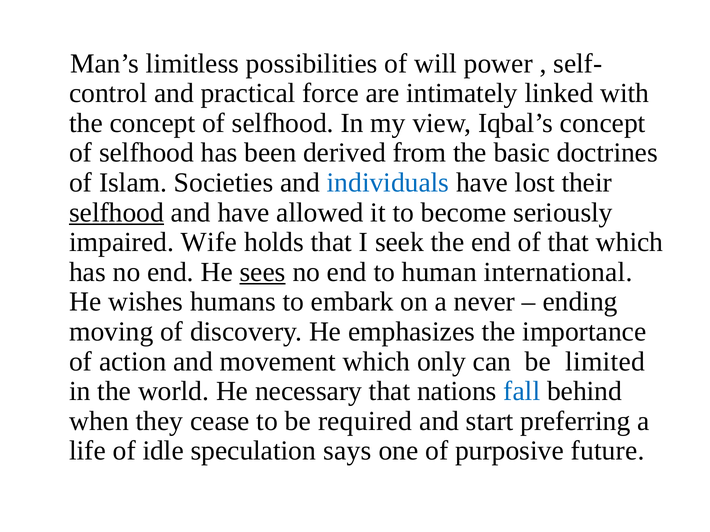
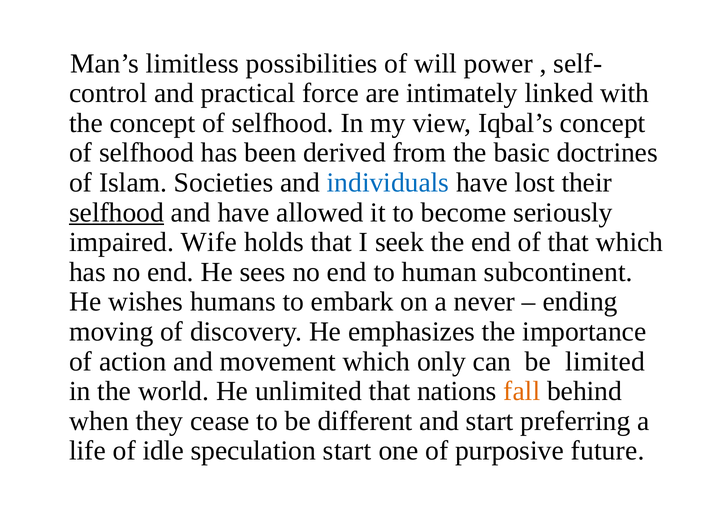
sees underline: present -> none (263, 272)
international: international -> subcontinent (558, 272)
necessary: necessary -> unlimited (308, 392)
fall colour: blue -> orange (522, 392)
required: required -> different (365, 421)
speculation says: says -> start (347, 451)
